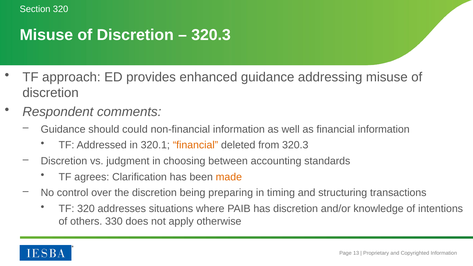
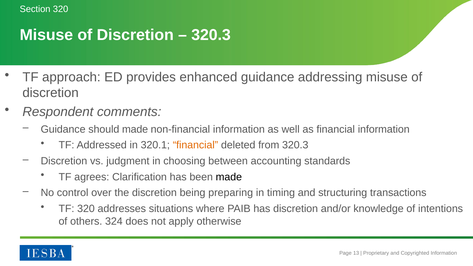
should could: could -> made (135, 129)
made colour: orange -> black (229, 177)
330: 330 -> 324 (114, 221)
